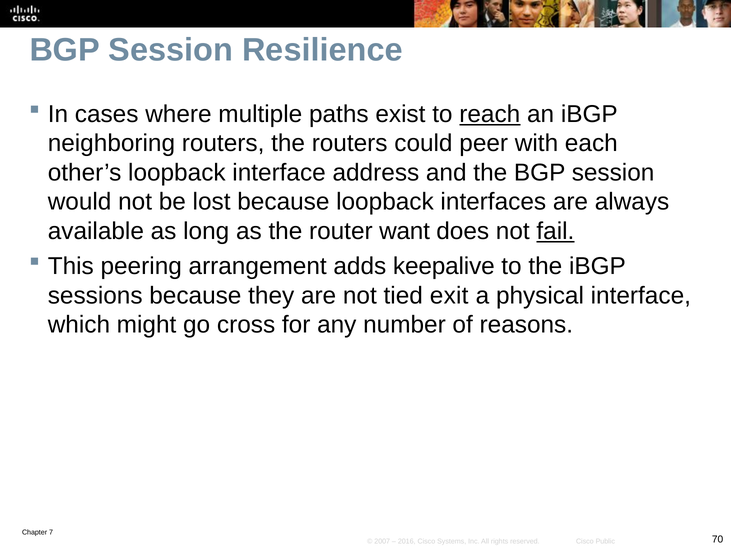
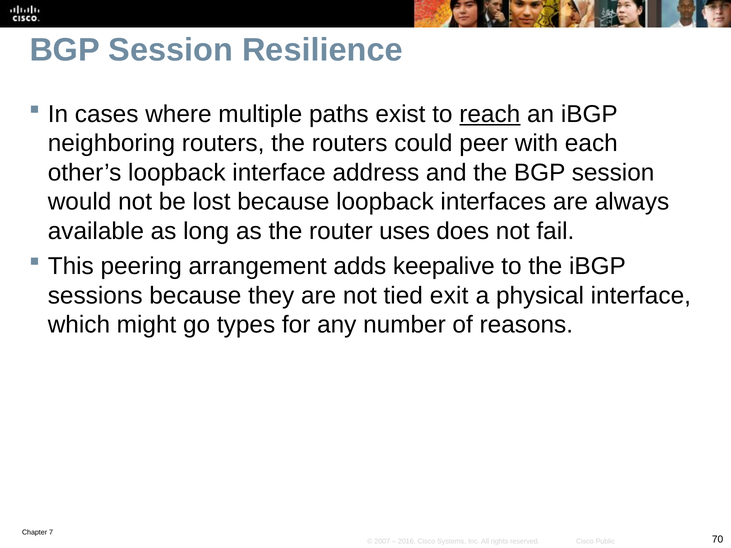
want: want -> uses (405, 231)
fail underline: present -> none (555, 231)
cross: cross -> types (246, 325)
